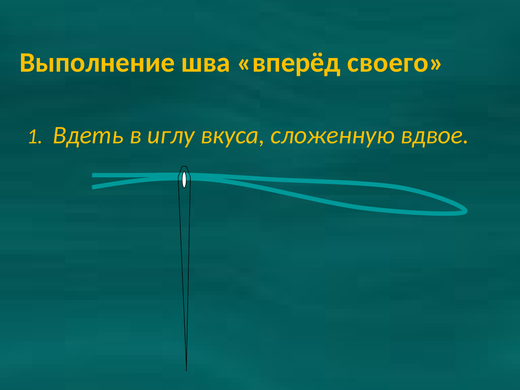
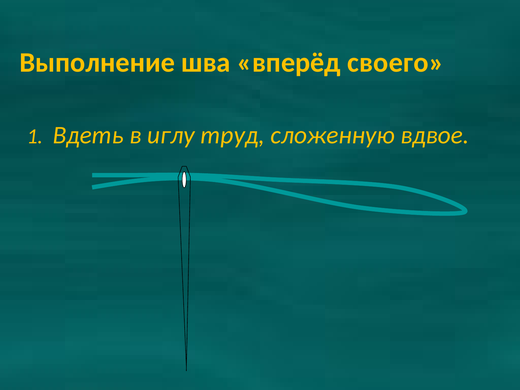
вкуса: вкуса -> труд (233, 135)
